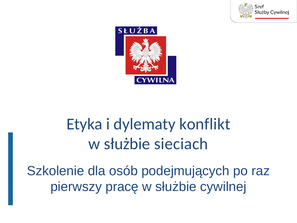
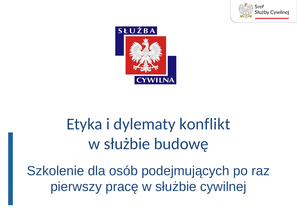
sieciach: sieciach -> budowę (181, 144)
